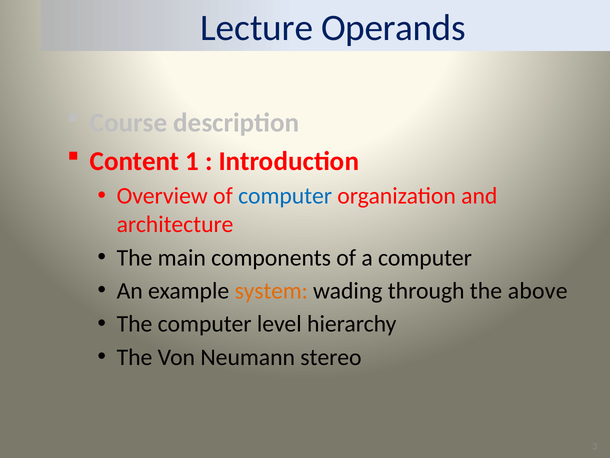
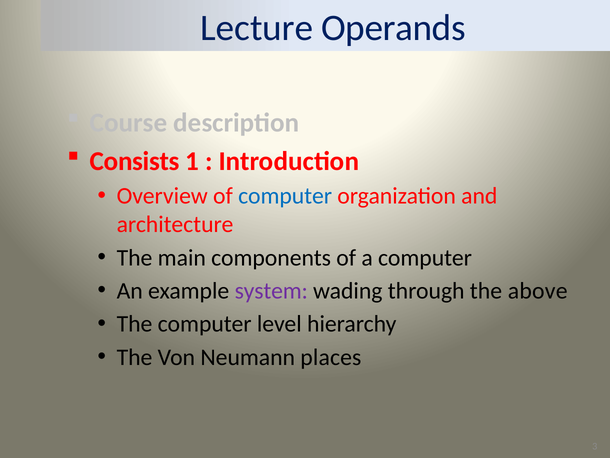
Content: Content -> Consists (135, 161)
system colour: orange -> purple (271, 291)
stereo: stereo -> places (331, 357)
